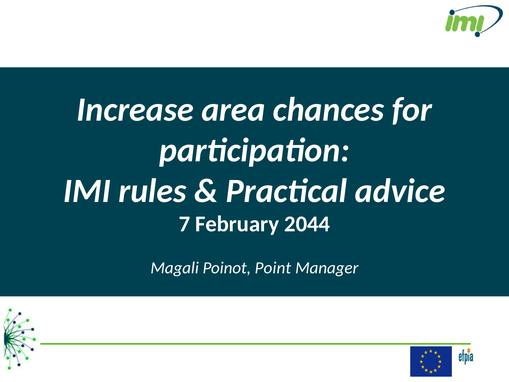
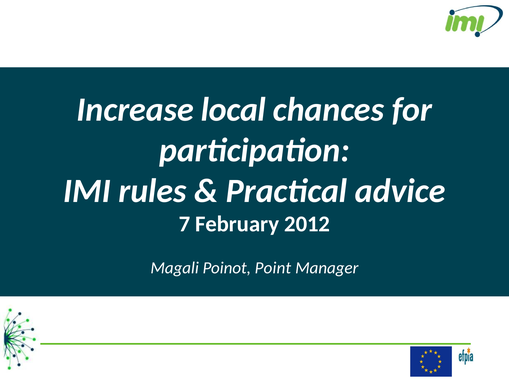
area: area -> local (233, 109)
2044: 2044 -> 2012 (307, 224)
